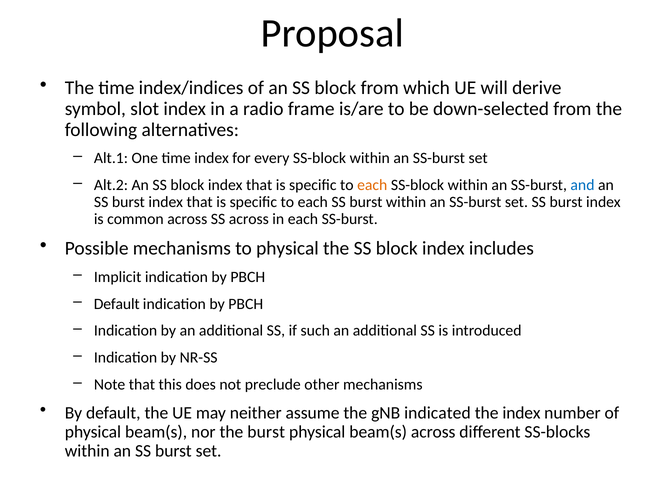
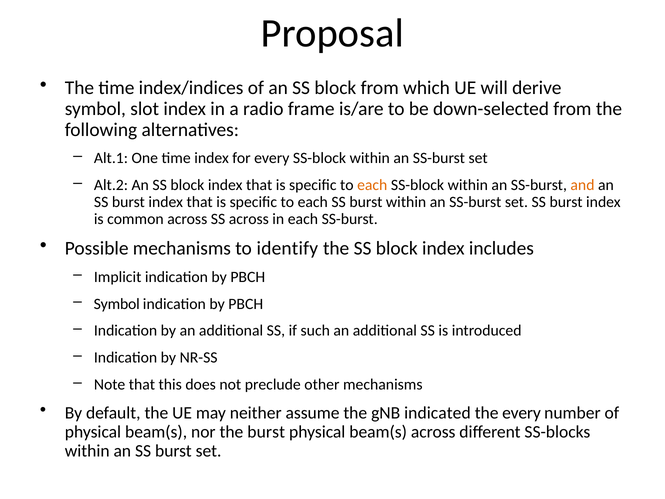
and colour: blue -> orange (582, 185)
to physical: physical -> identify (287, 248)
Default: Default -> Symbol (117, 304)
the index: index -> every (521, 413)
